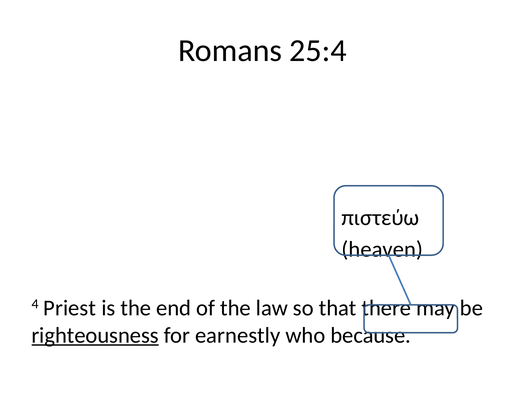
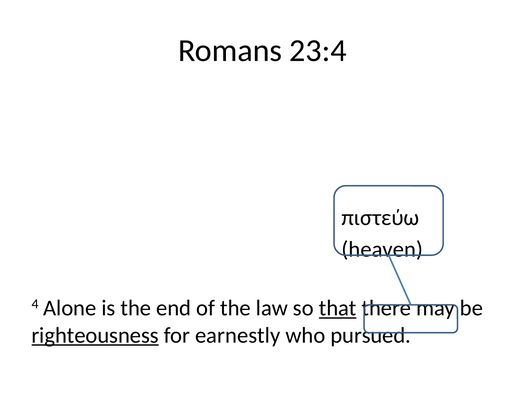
25:4: 25:4 -> 23:4 (318, 51)
Priest: Priest -> Alone (70, 309)
that underline: none -> present (338, 309)
because: because -> pursued (371, 336)
